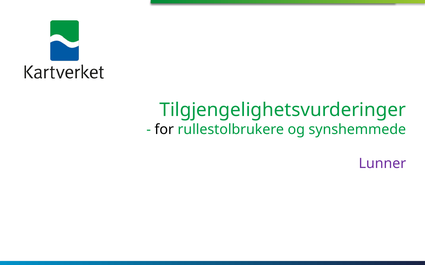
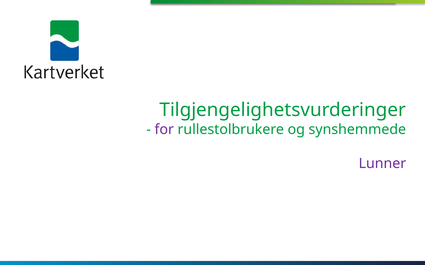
for colour: black -> purple (164, 130)
